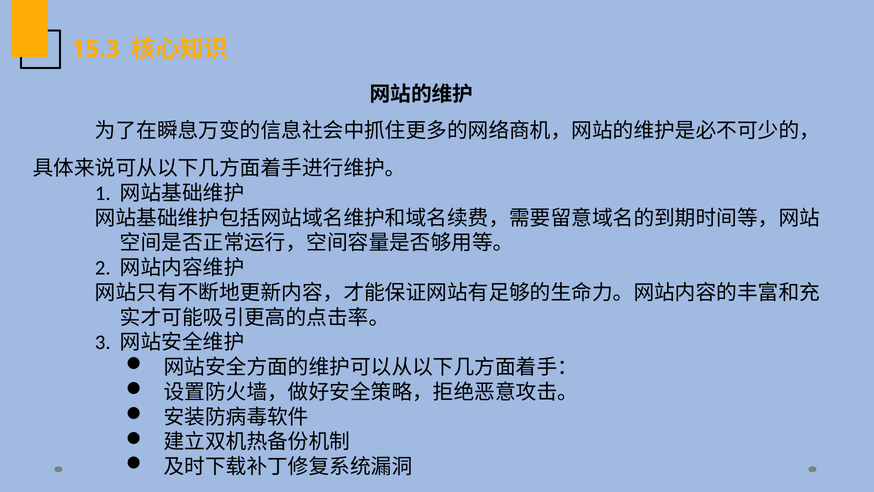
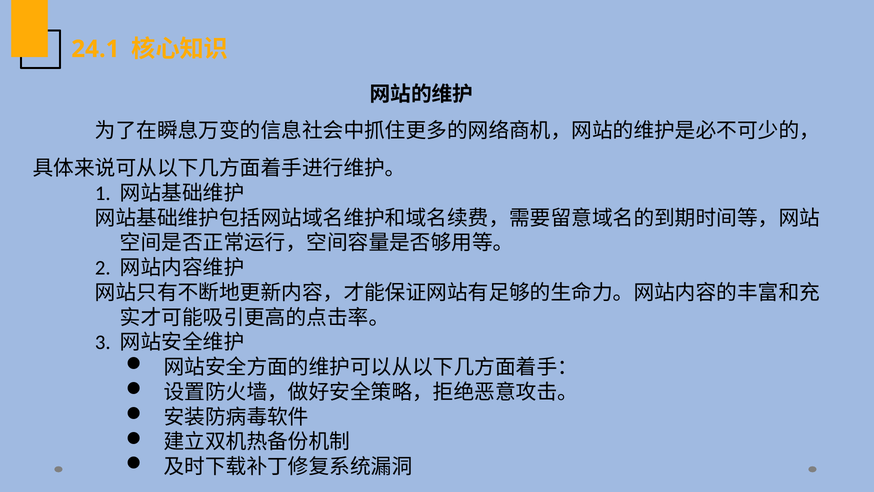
15.3: 15.3 -> 24.1 (95, 49)
